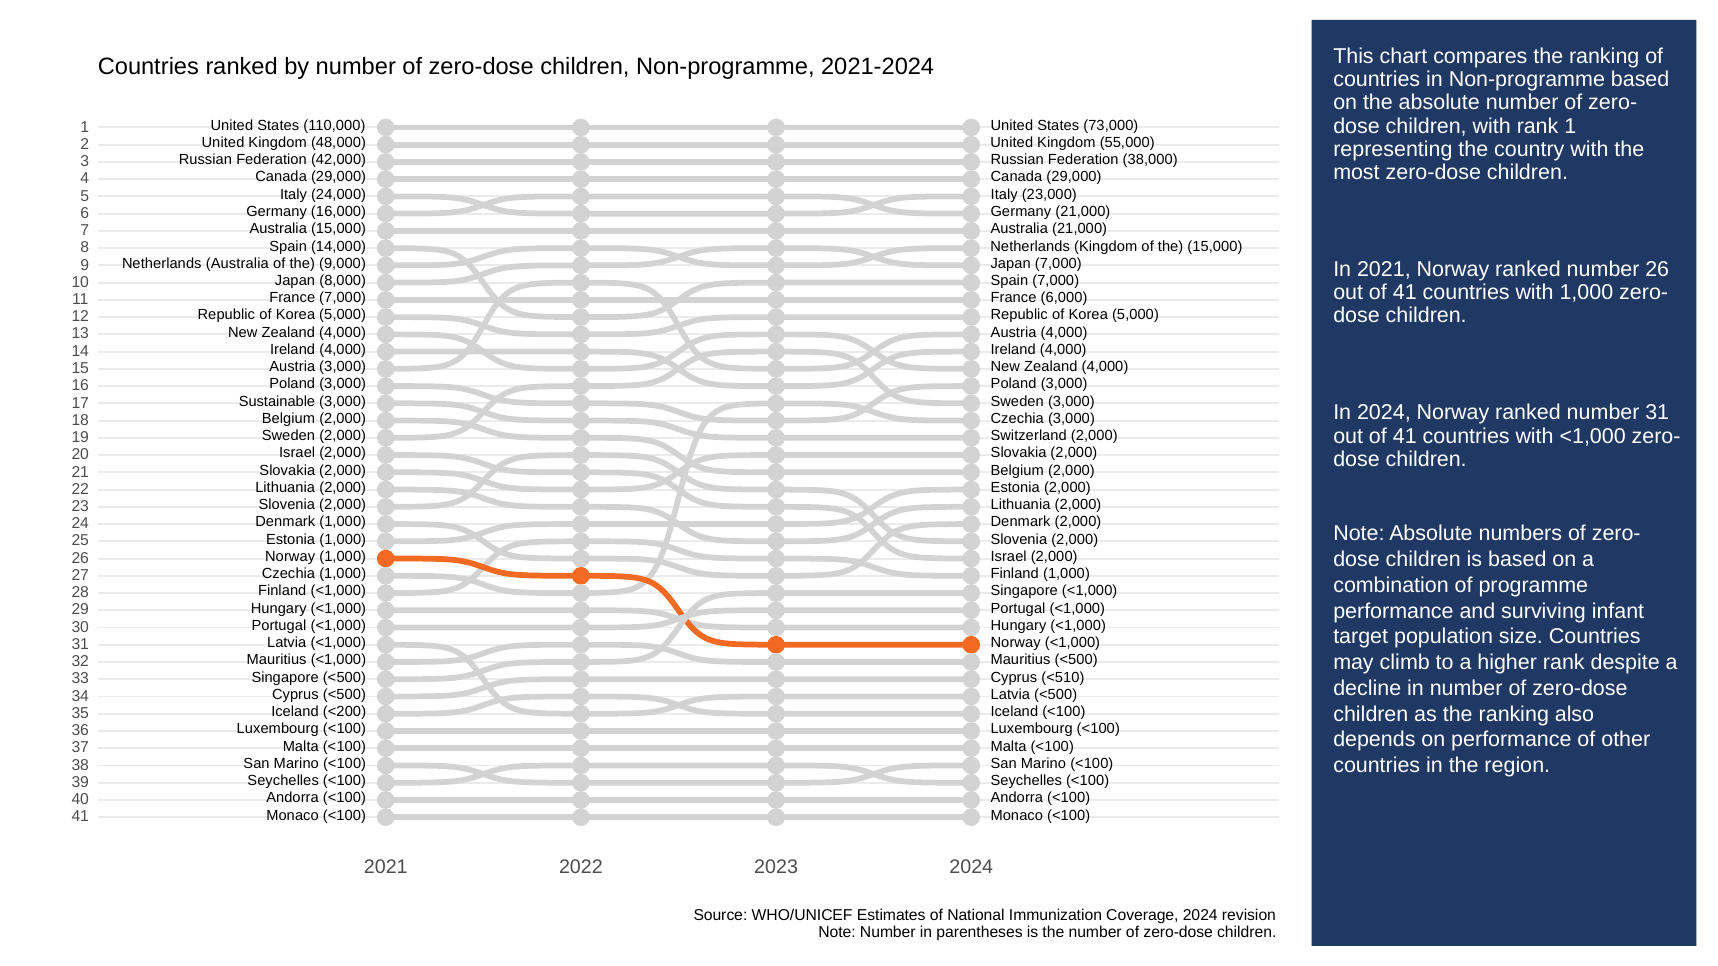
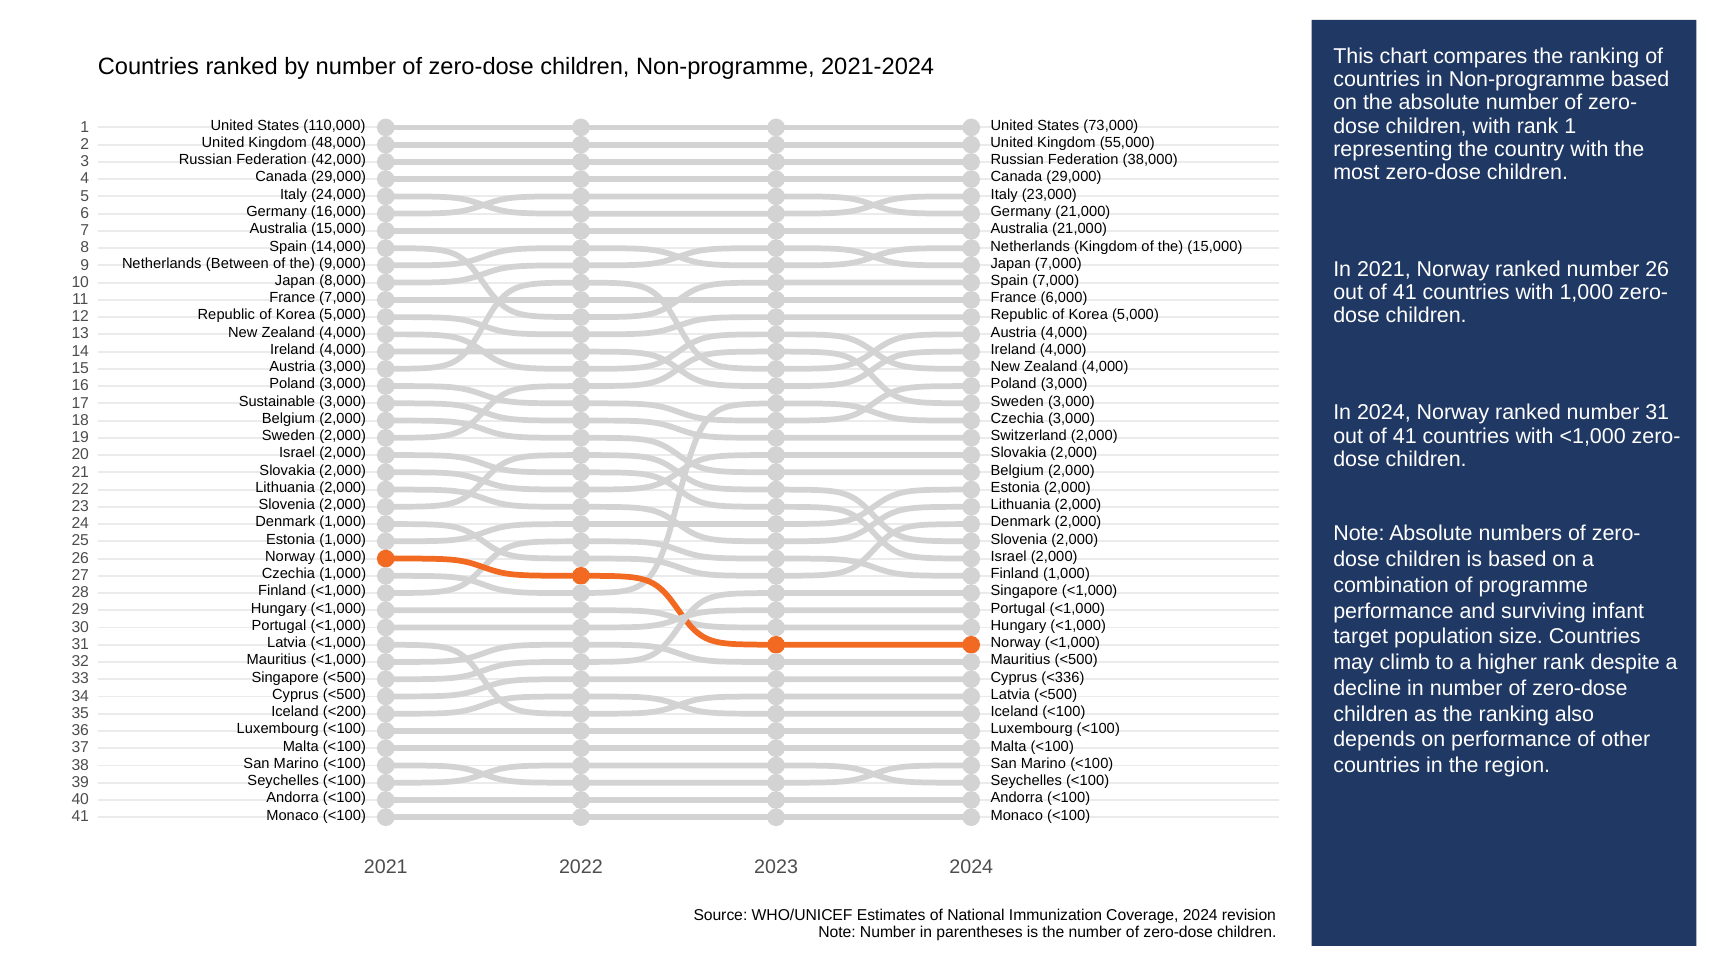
Netherlands Australia: Australia -> Between (237, 264)
<510: <510 -> <336 (1063, 678)
